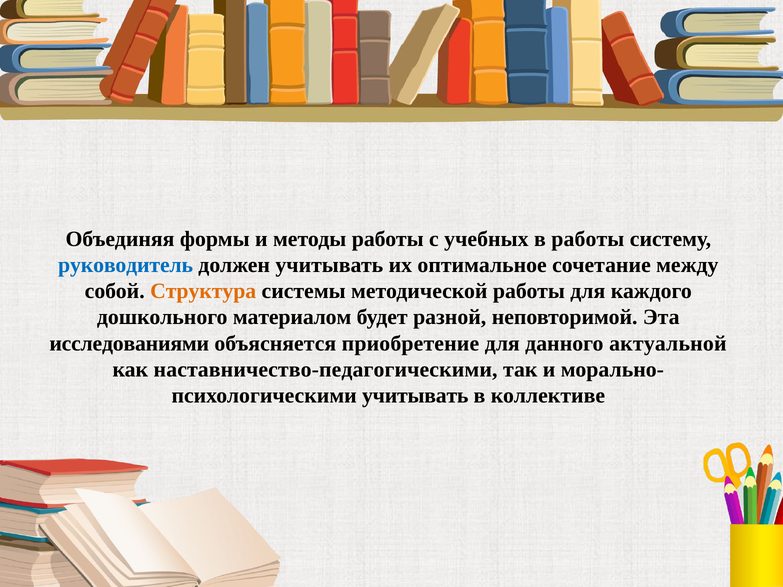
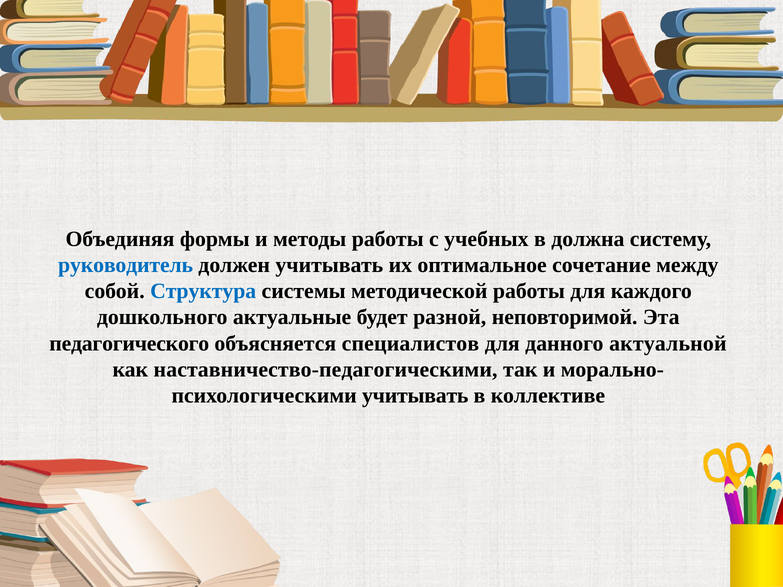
в работы: работы -> должна (588, 239)
Структура colour: orange -> blue (203, 291)
материалом: материалом -> актуальные (292, 317)
исследованиями: исследованиями -> педагогического (129, 344)
приобретение: приобретение -> специалистов (410, 344)
